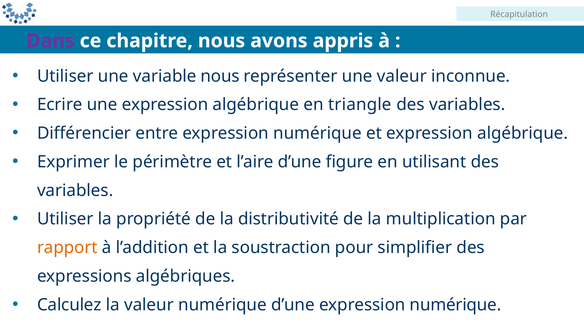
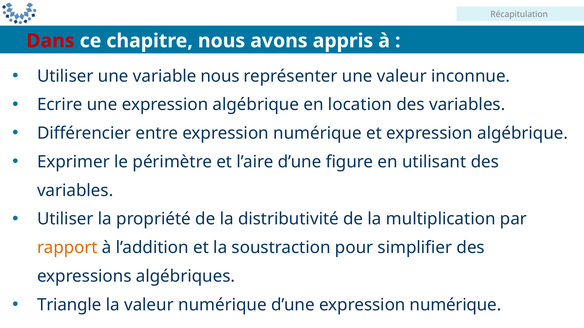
Dans colour: purple -> red (50, 41)
triangle: triangle -> location (360, 105)
Calculez: Calculez -> Triangle (69, 305)
